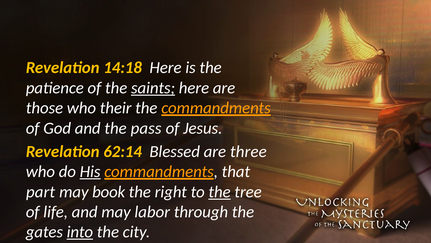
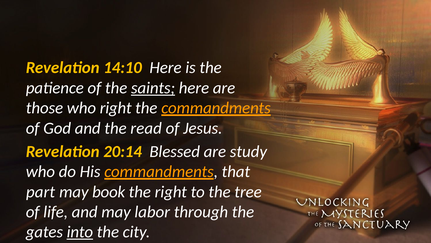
14:18: 14:18 -> 14:10 (123, 68)
who their: their -> right (116, 108)
pass: pass -> read (146, 128)
62:14: 62:14 -> 20:14 (123, 151)
three: three -> study (248, 151)
His underline: present -> none (90, 171)
the underline: present -> none (220, 191)
